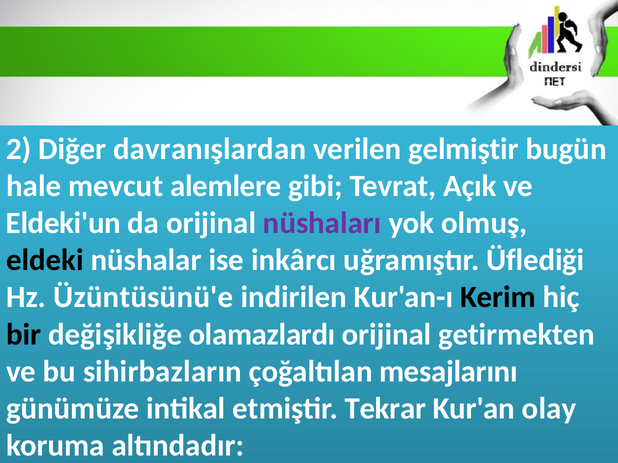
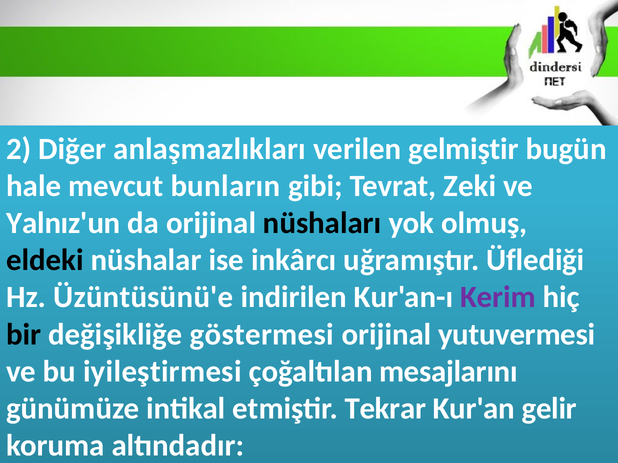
davranışlardan: davranışlardan -> anlaşmazlıkları (210, 149)
alemlere: alemlere -> bunların (225, 186)
Açık: Açık -> Zeki (470, 186)
Eldeki'un: Eldeki'un -> Yalnız'un (63, 223)
nüshaları colour: purple -> black (322, 223)
Kerim colour: black -> purple (498, 298)
olamazlardı: olamazlardı -> göstermesi (262, 335)
getirmekten: getirmekten -> yutuvermesi (517, 335)
sihirbazların: sihirbazların -> iyileştirmesi (162, 372)
olay: olay -> gelir (549, 409)
